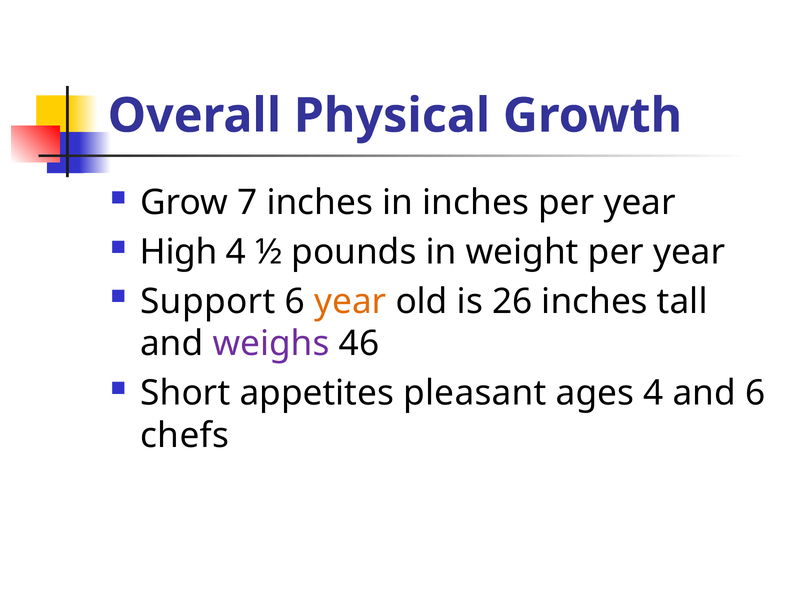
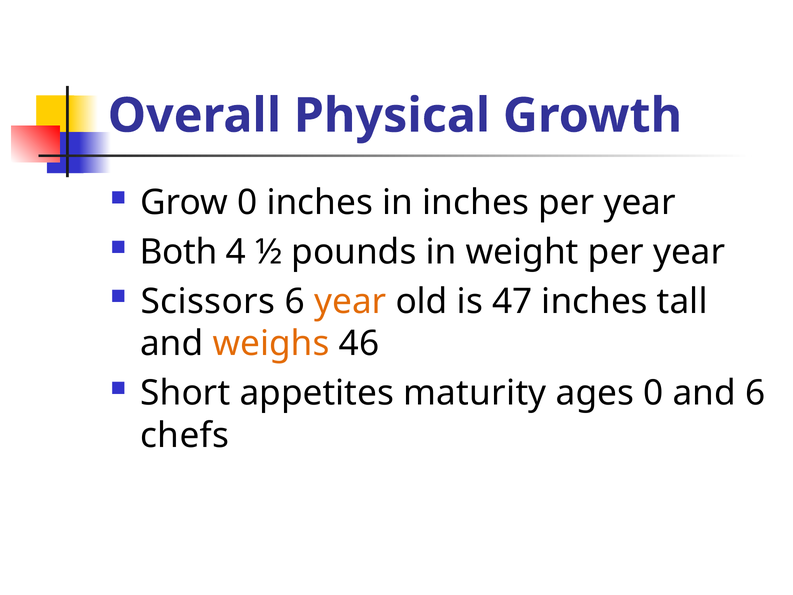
Grow 7: 7 -> 0 (247, 203)
High: High -> Both (179, 252)
Support: Support -> Scissors (208, 301)
26: 26 -> 47 (512, 301)
weighs colour: purple -> orange (271, 344)
pleasant: pleasant -> maturity (475, 393)
ages 4: 4 -> 0 (653, 393)
